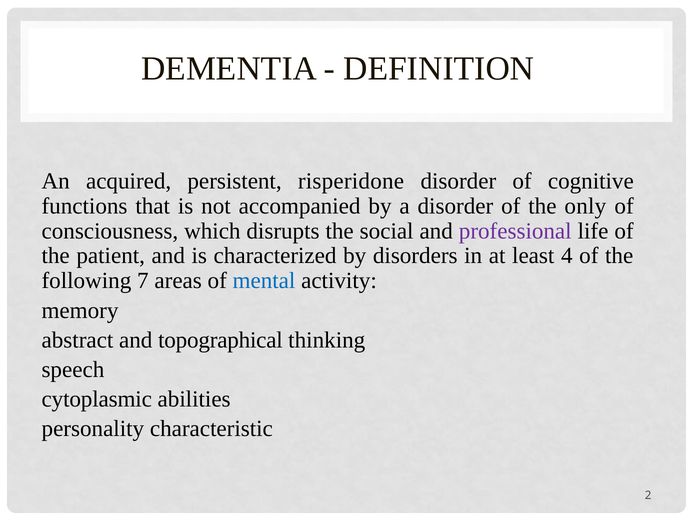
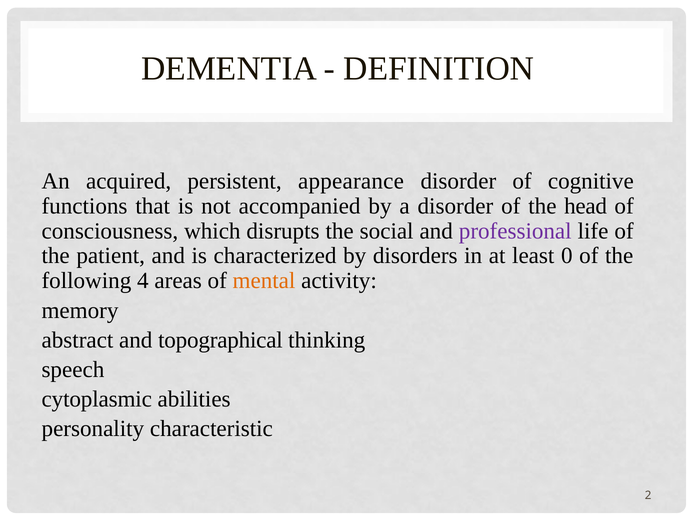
risperidone: risperidone -> appearance (351, 181)
only: only -> head (586, 206)
4: 4 -> 0 (567, 256)
7: 7 -> 4 (143, 281)
mental colour: blue -> orange (264, 281)
